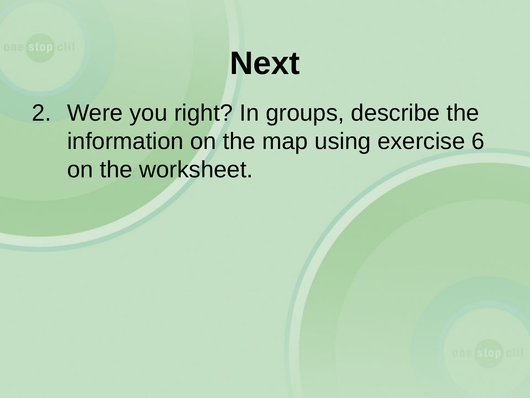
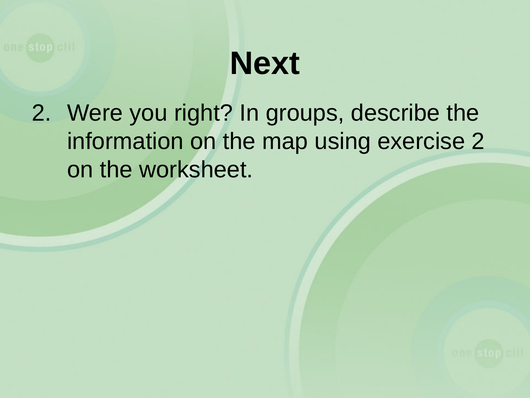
exercise 6: 6 -> 2 (478, 141)
